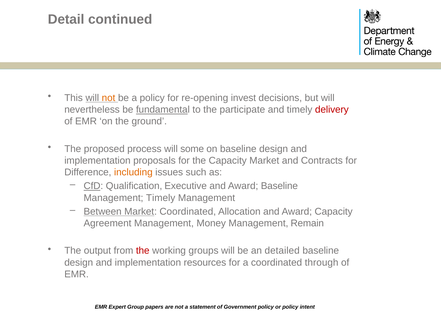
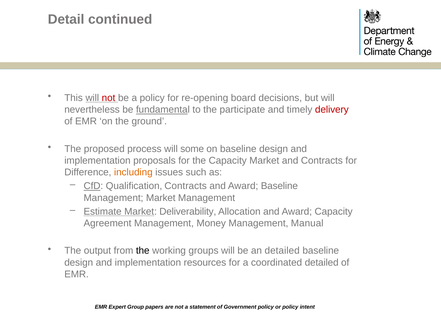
not colour: orange -> red (109, 98)
invest: invest -> board (243, 98)
Qualification Executive: Executive -> Contracts (186, 186)
Management Timely: Timely -> Market (161, 198)
Between: Between -> Estimate (103, 211)
Market Coordinated: Coordinated -> Deliverability (188, 211)
Remain: Remain -> Manual (307, 223)
the colour: red -> black (143, 251)
coordinated through: through -> detailed (322, 262)
